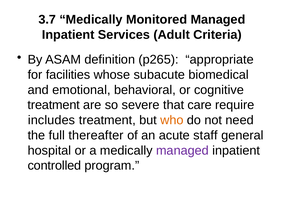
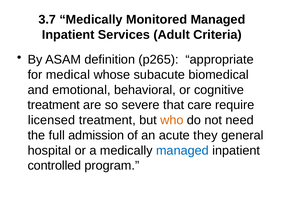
facilities: facilities -> medical (68, 75)
includes: includes -> licensed (51, 120)
thereafter: thereafter -> admission (96, 135)
staff: staff -> they (206, 135)
managed colour: purple -> blue (182, 150)
